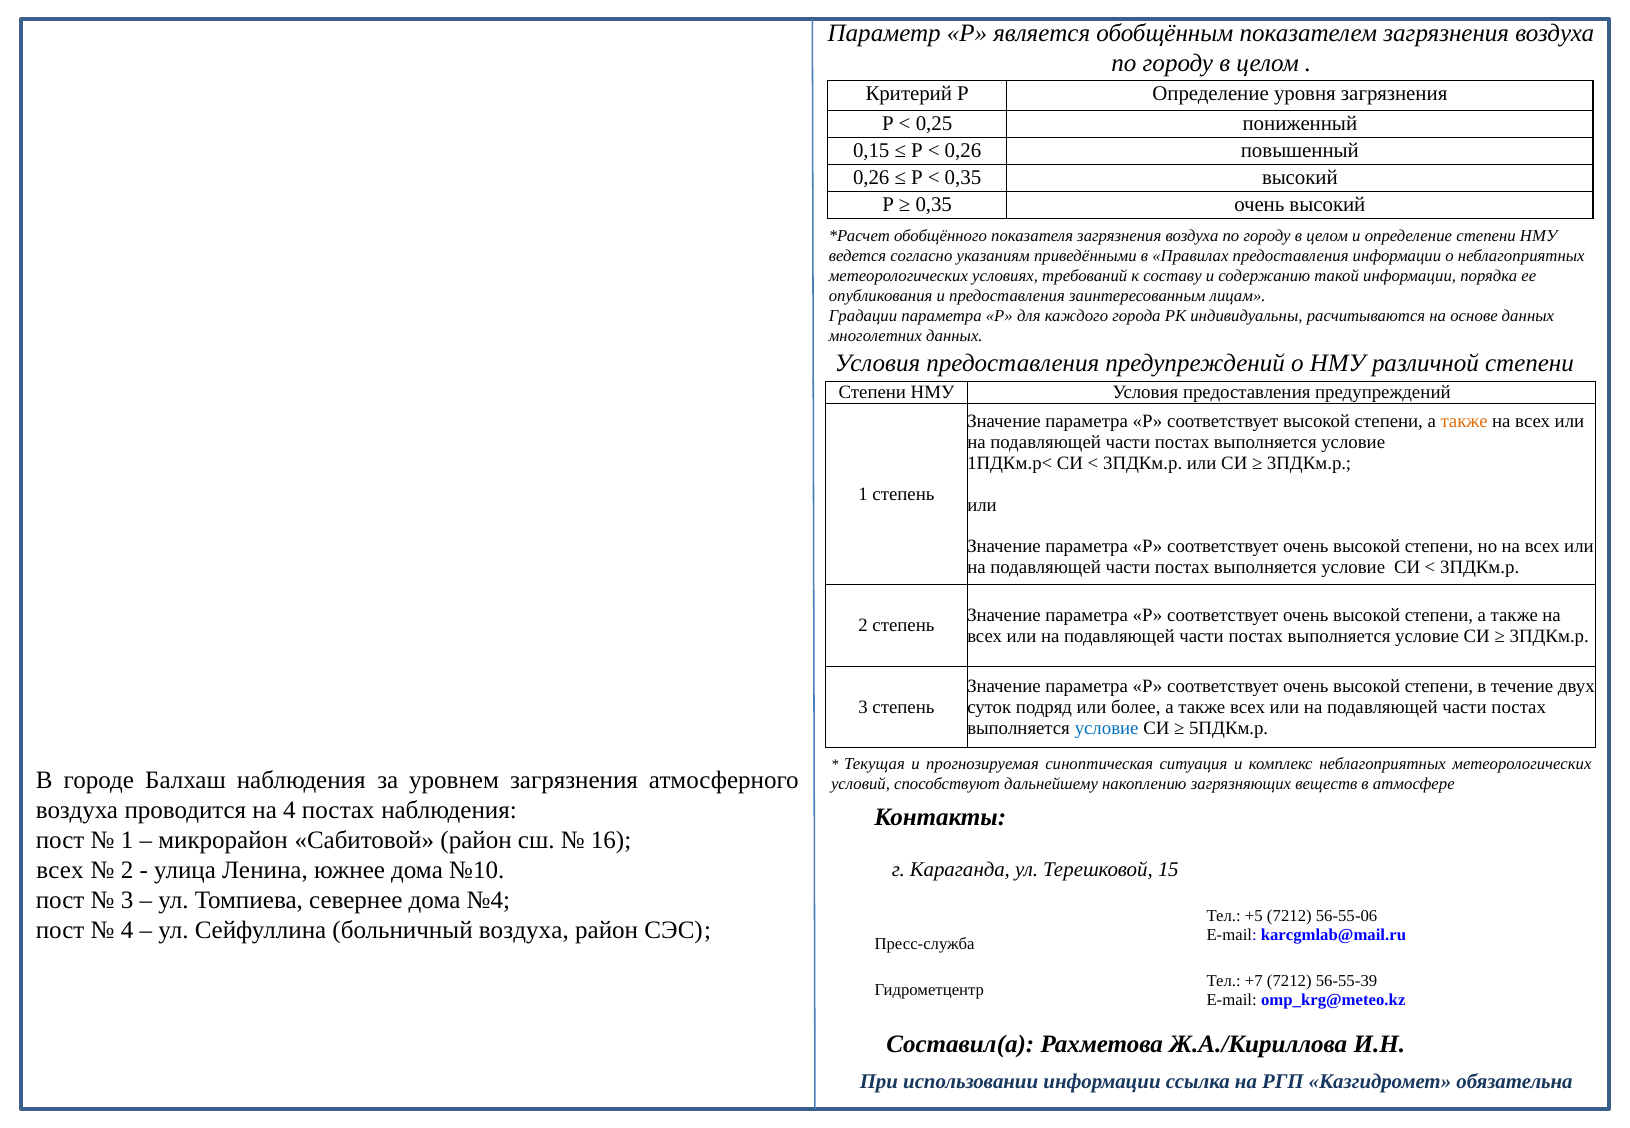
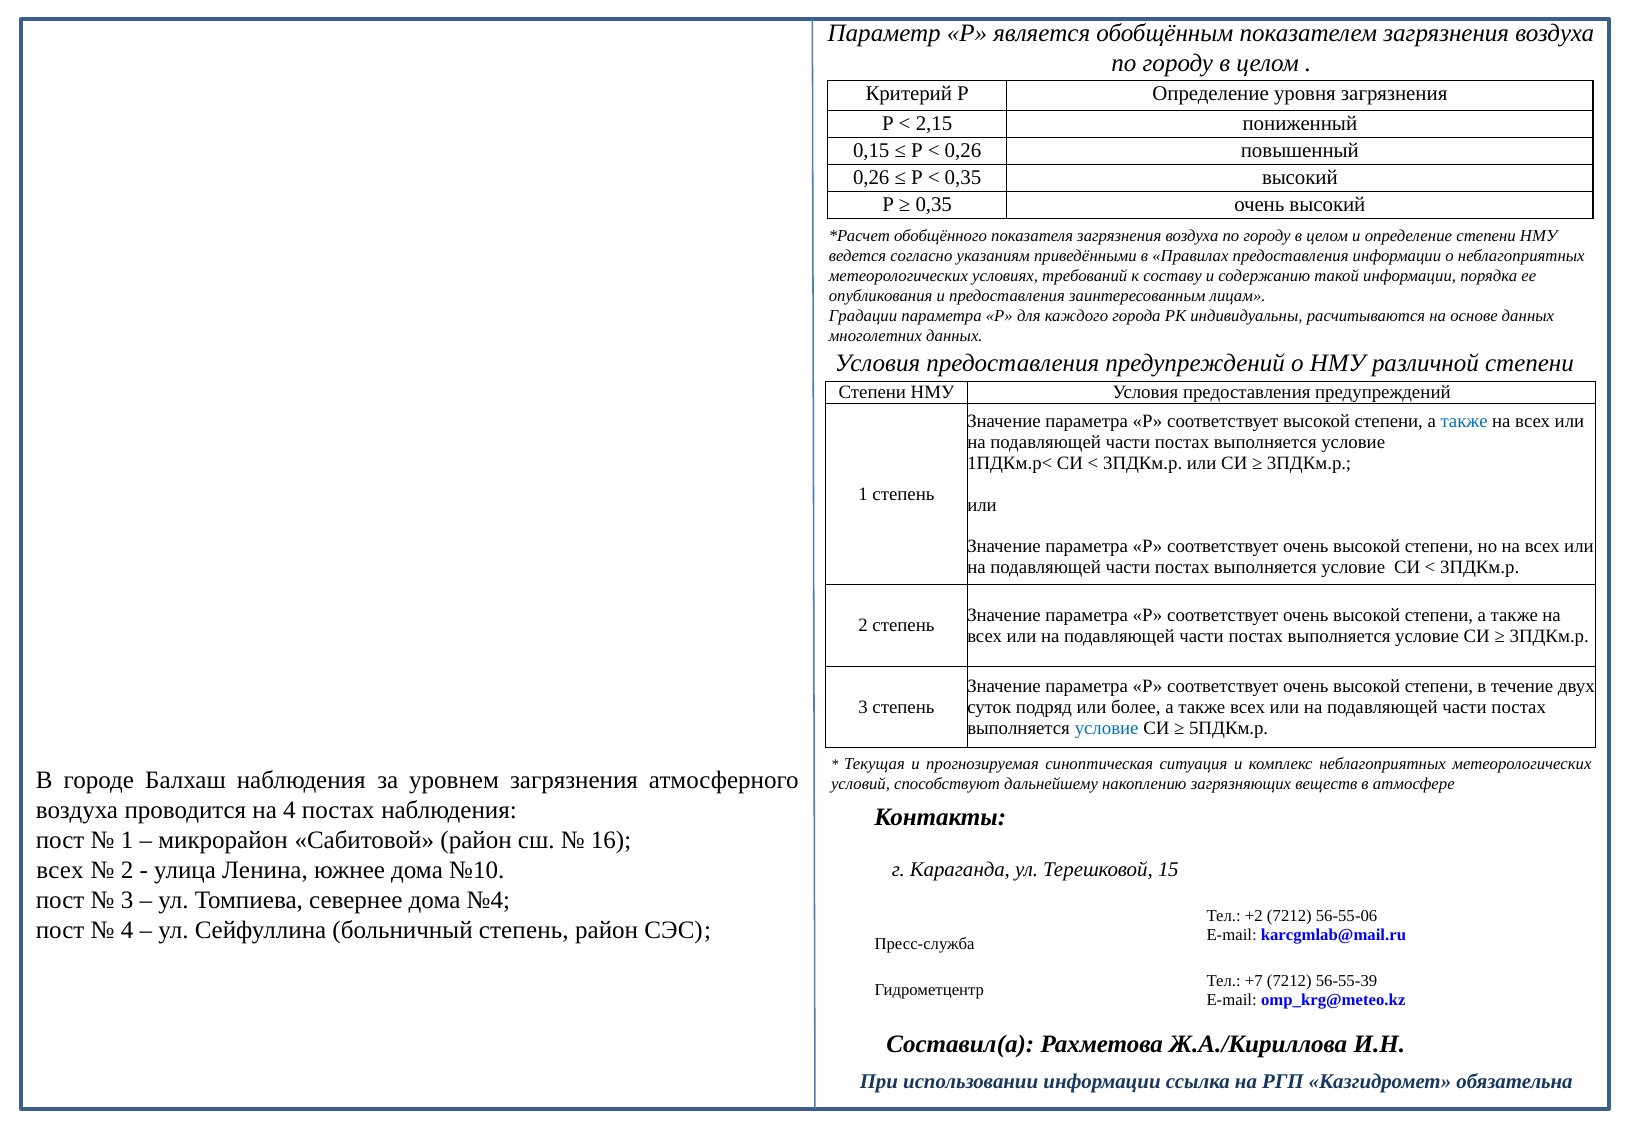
0,25: 0,25 -> 2,15 (934, 124)
также colour: orange -> blue (1464, 422)
+5: +5 -> +2 (1254, 916)
больничный воздуха: воздуха -> степень (524, 931)
